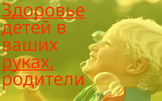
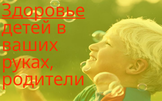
руках underline: present -> none (28, 62)
